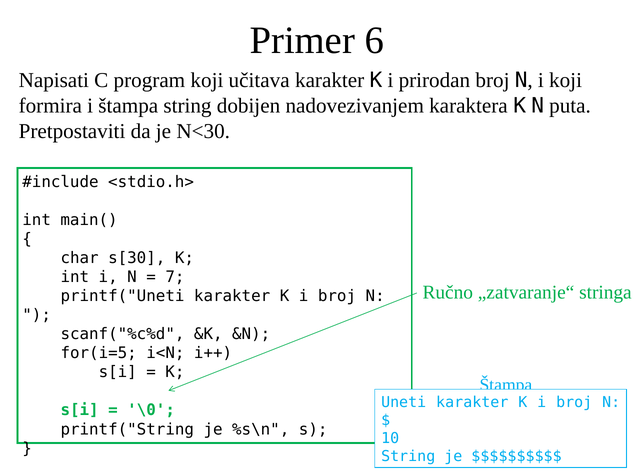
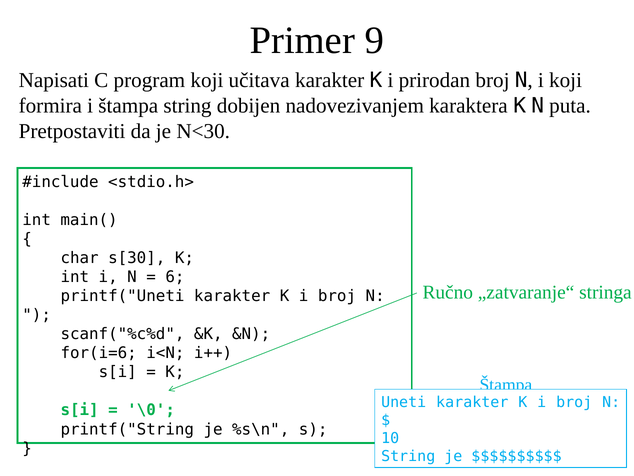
6: 6 -> 9 (375, 40)
7: 7 -> 6 (175, 277)
for(i=5: for(i=5 -> for(i=6 (99, 353)
